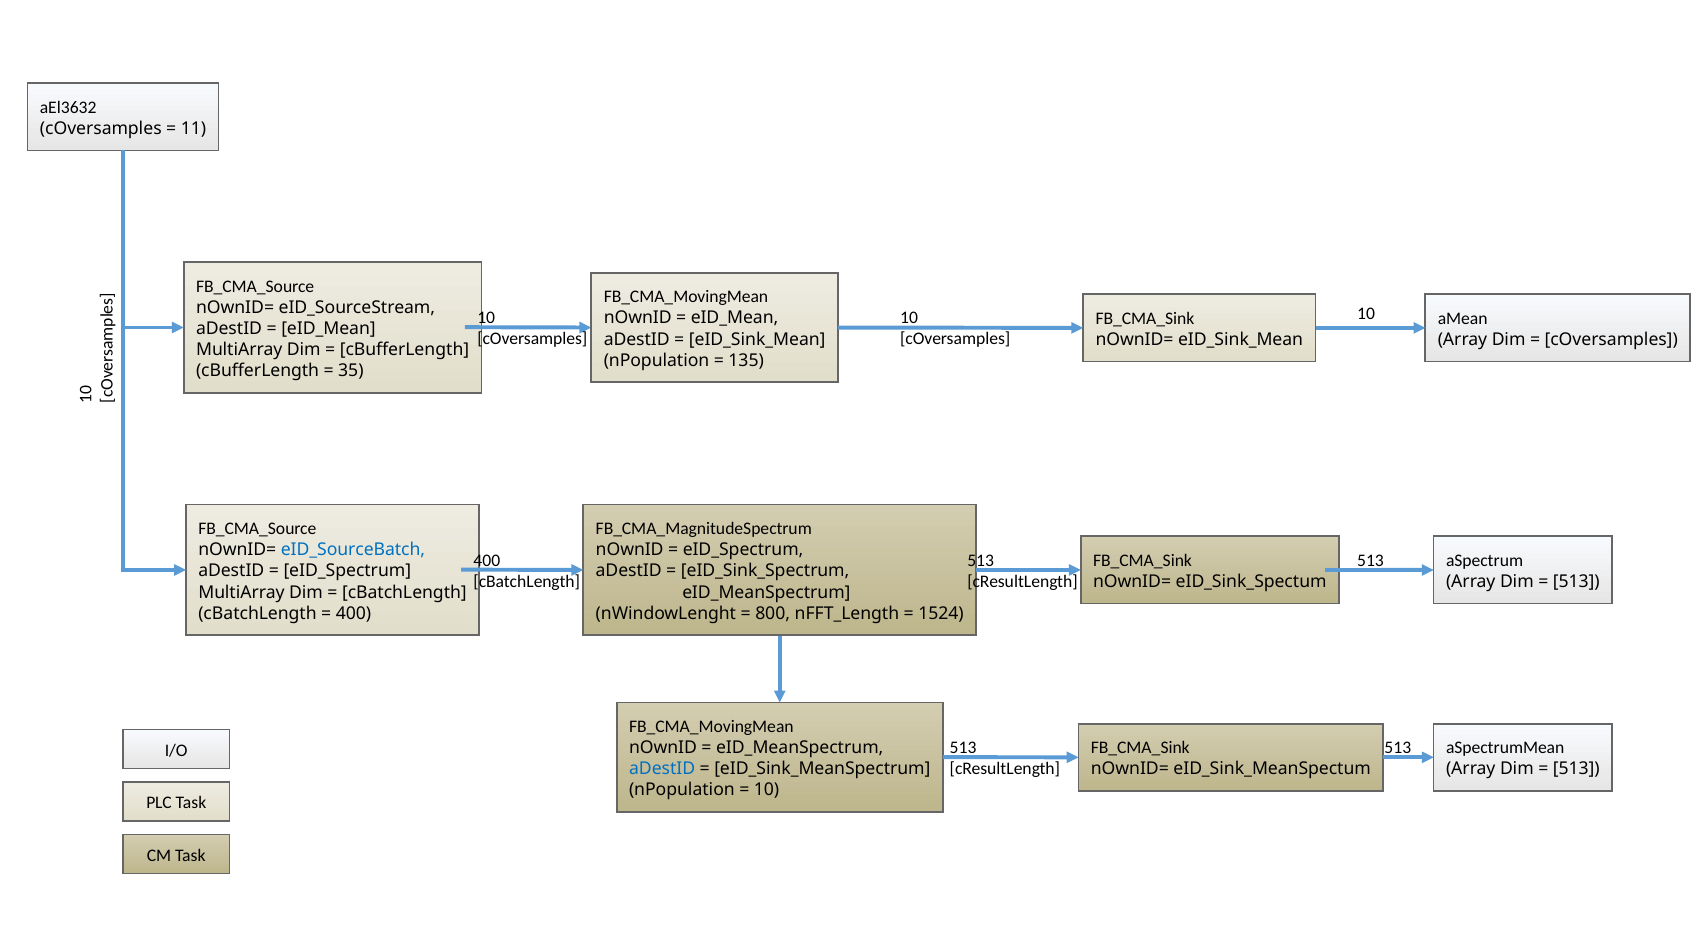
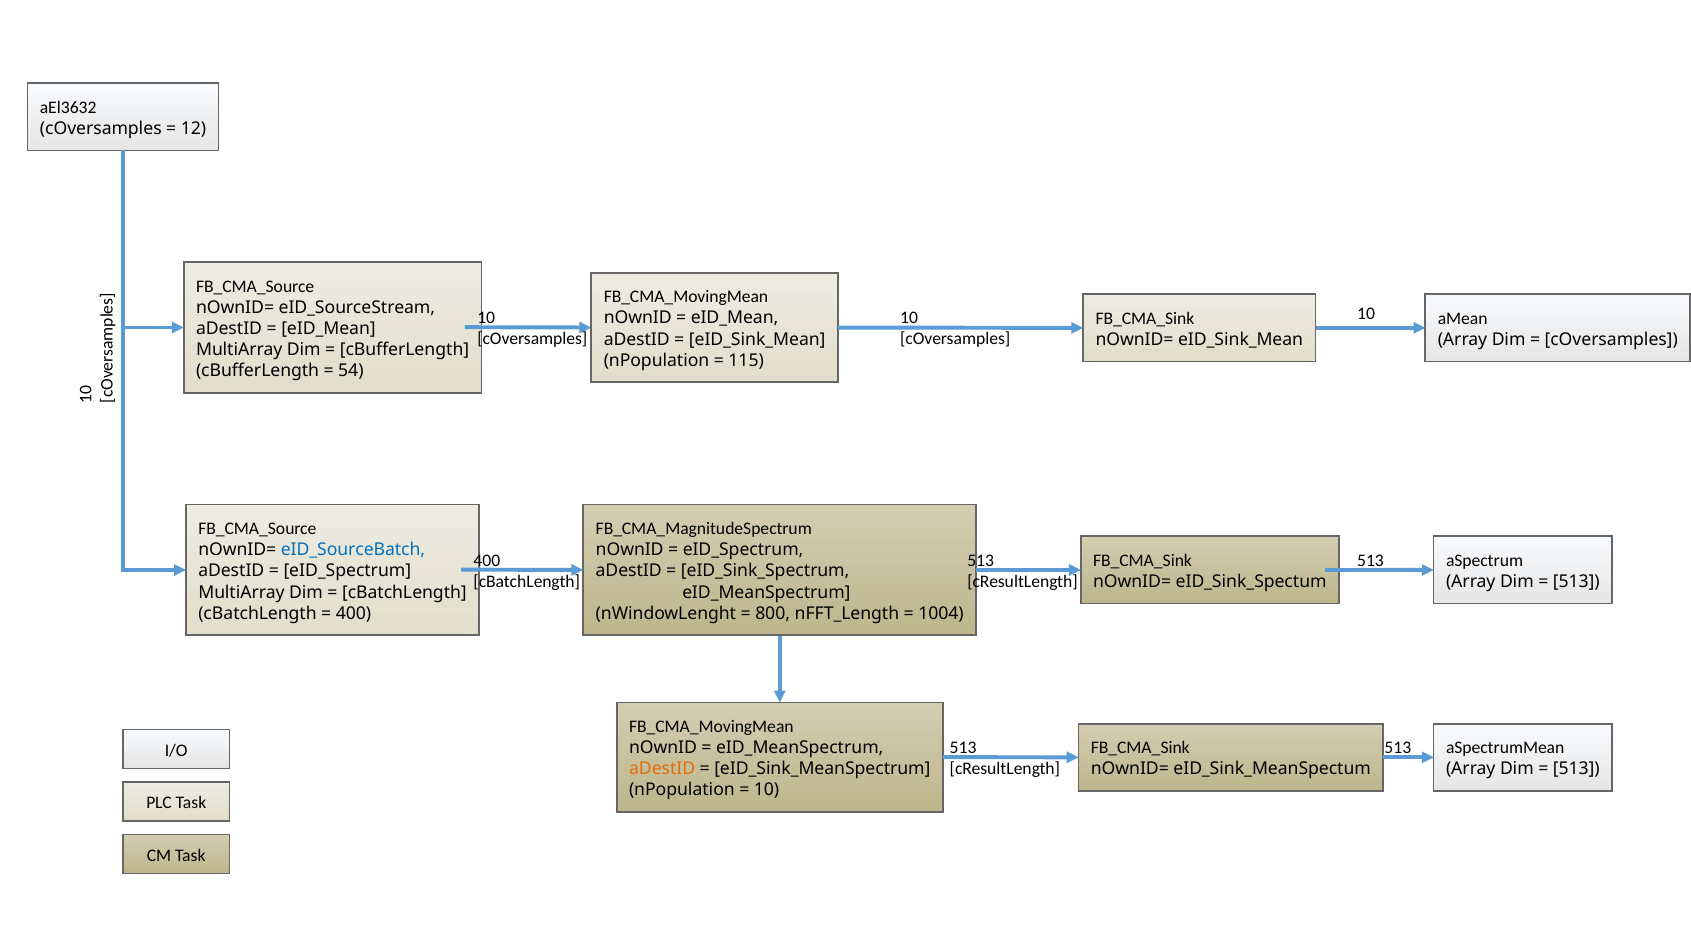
11: 11 -> 12 (193, 129)
135: 135 -> 115 (746, 361)
35: 35 -> 54 (351, 371)
1524: 1524 -> 1004 (941, 614)
aDestID colour: blue -> orange (662, 769)
